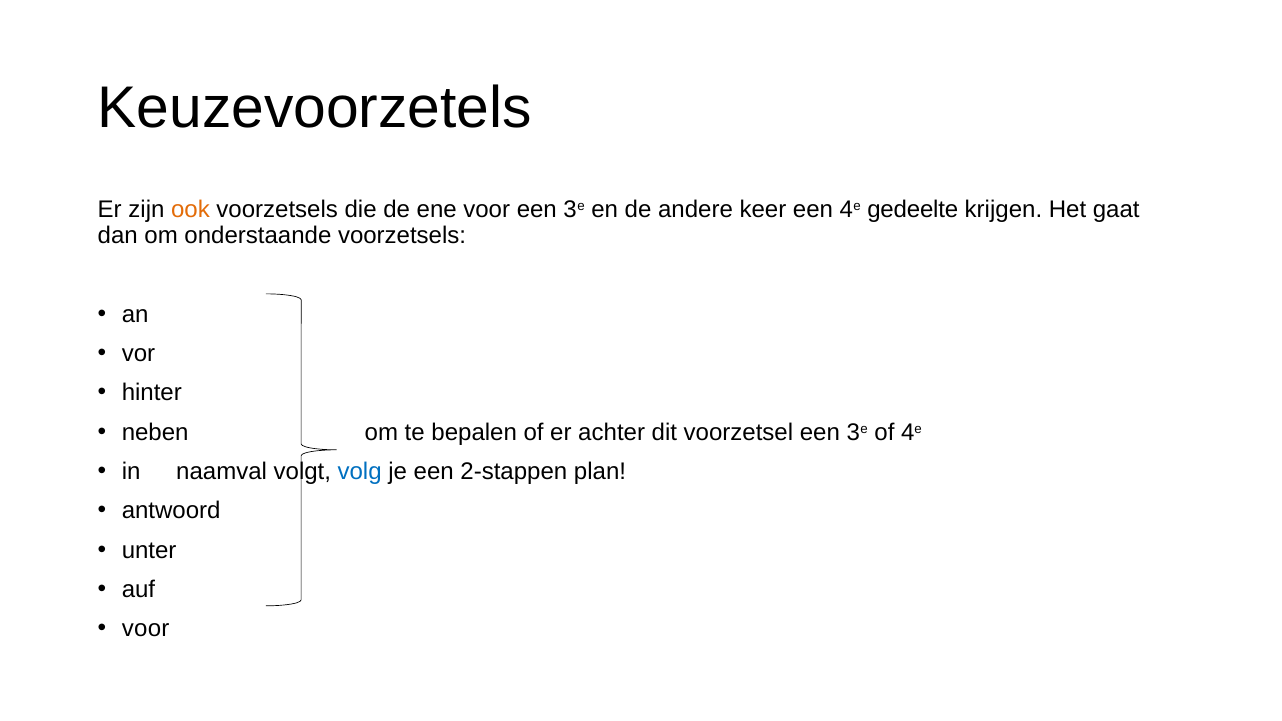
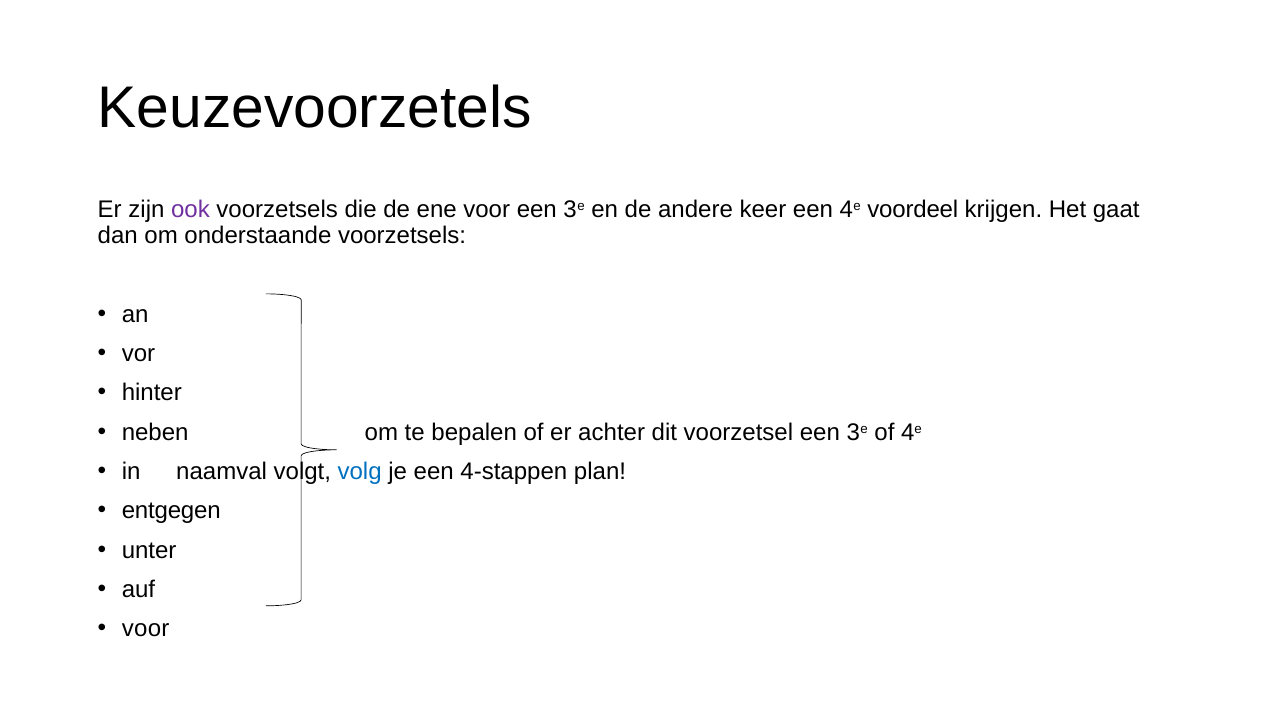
ook colour: orange -> purple (190, 210)
gedeelte: gedeelte -> voordeel (913, 210)
2-stappen: 2-stappen -> 4-stappen (514, 472)
antwoord: antwoord -> entgegen (171, 511)
